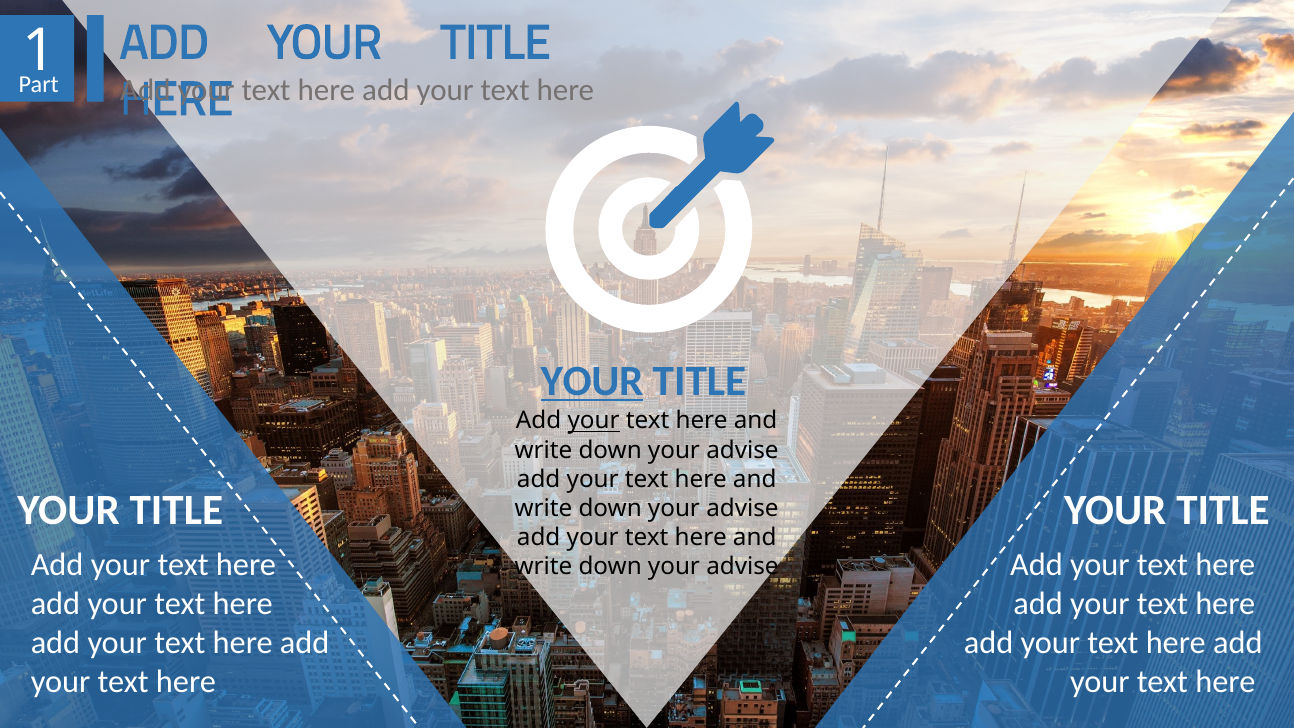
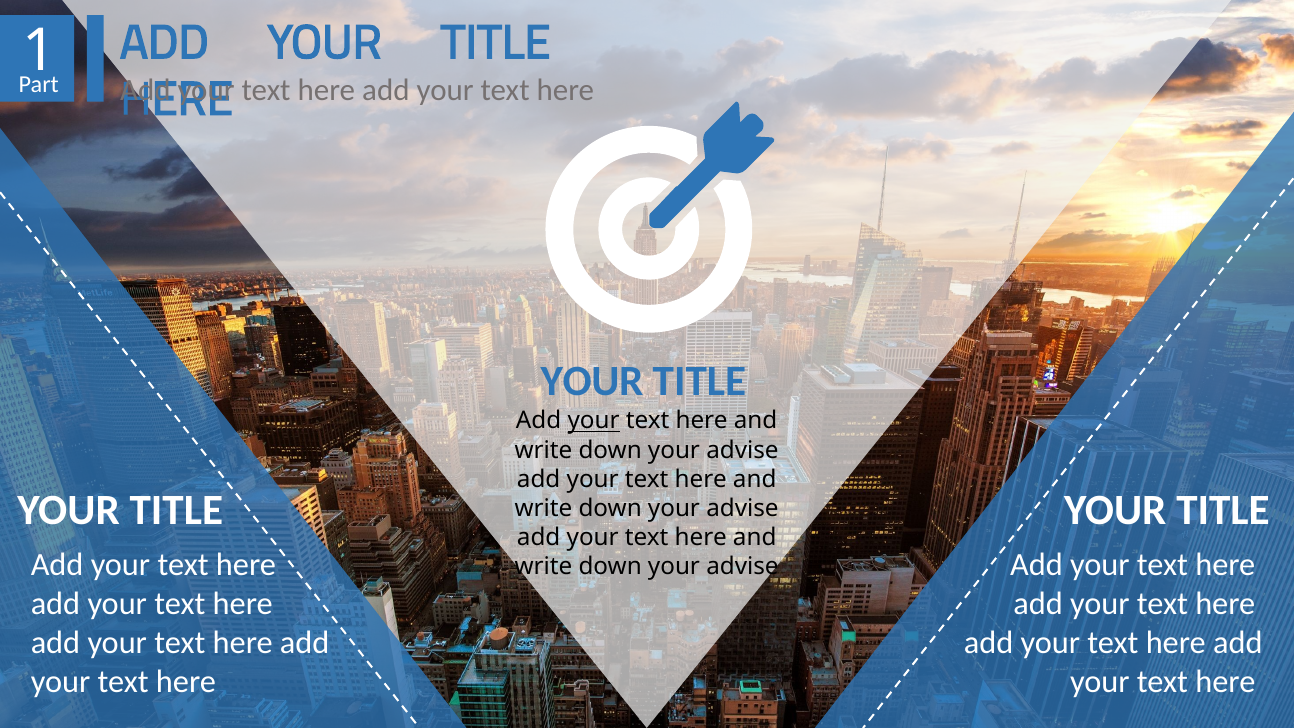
YOUR underline: present -> none (592, 381)
